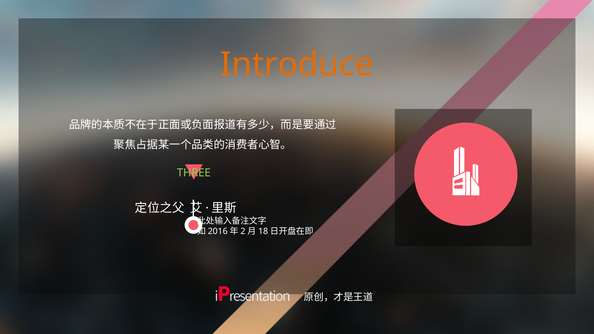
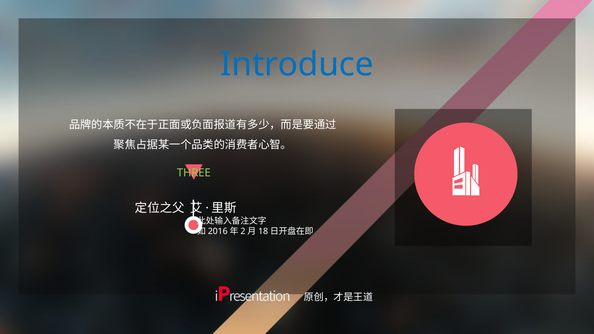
Introduce colour: orange -> blue (297, 64)
